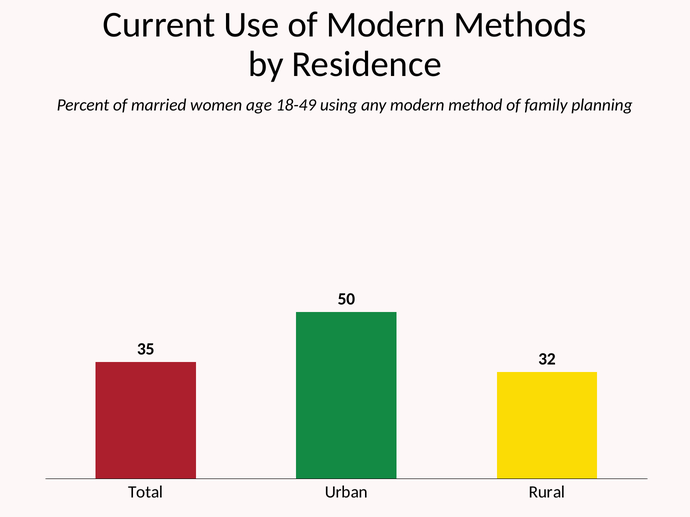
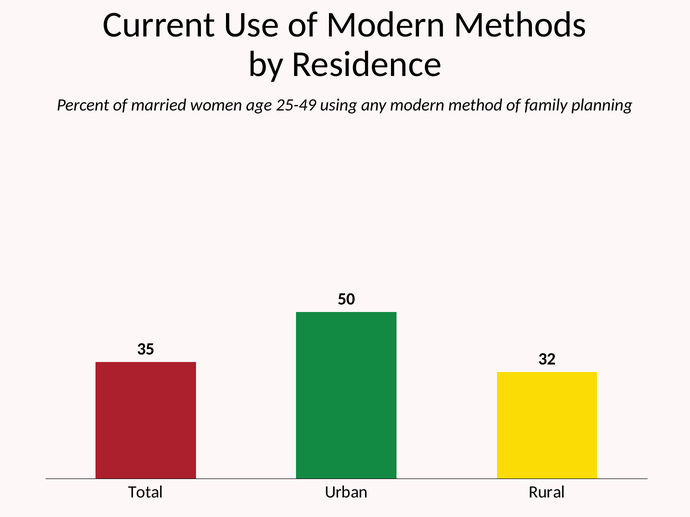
18-49: 18-49 -> 25-49 (296, 105)
